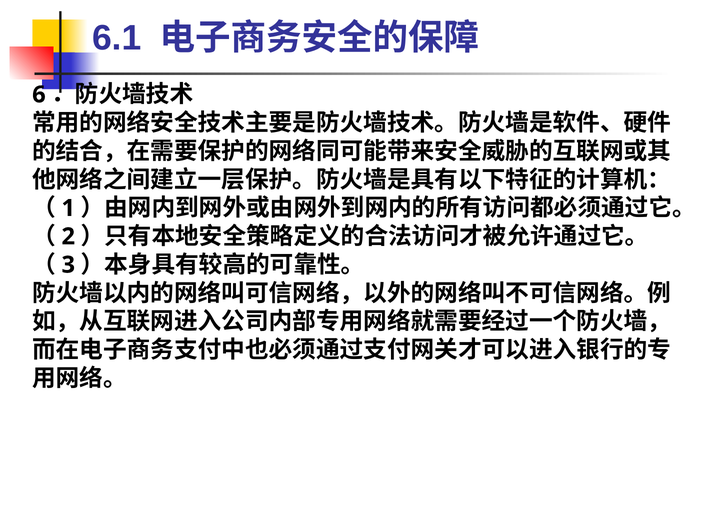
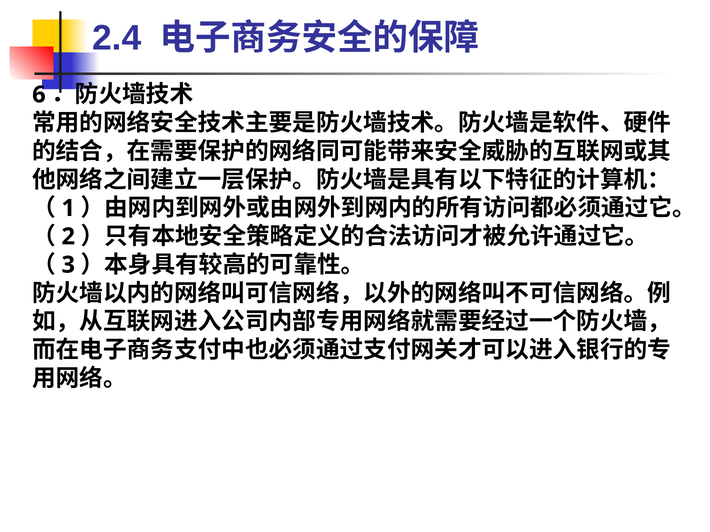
6.1: 6.1 -> 2.4 (117, 38)
